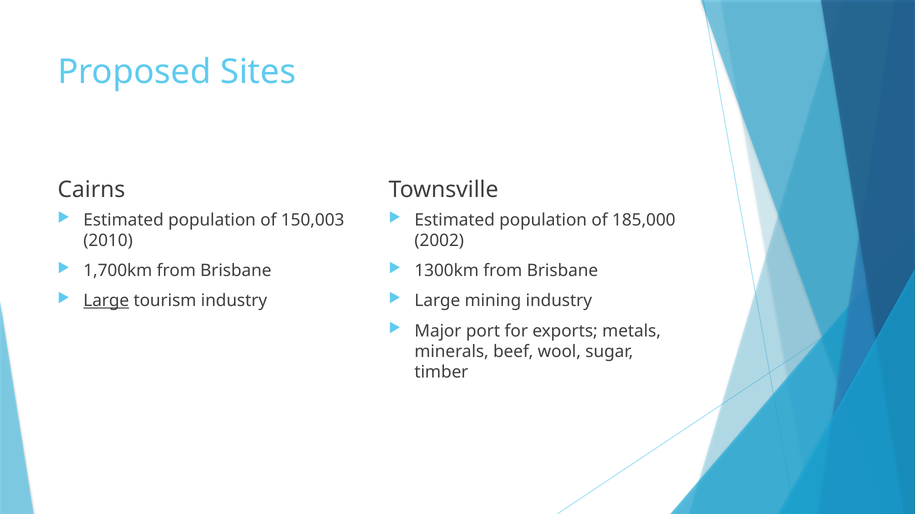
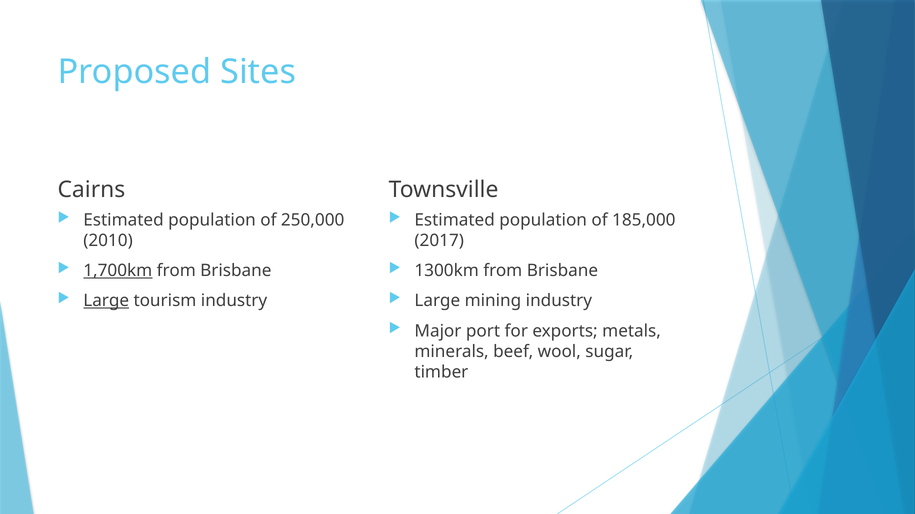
150,003: 150,003 -> 250,000 (313, 220)
2002: 2002 -> 2017 (439, 241)
1,700km underline: none -> present (118, 271)
